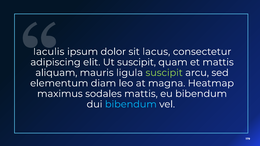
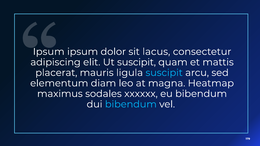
Iaculis: Iaculis -> Ipsum (49, 52)
aliquam: aliquam -> placerat (56, 73)
suscipit colour: light green -> light blue (164, 73)
sodales mattis: mattis -> xxxxxx (141, 94)
